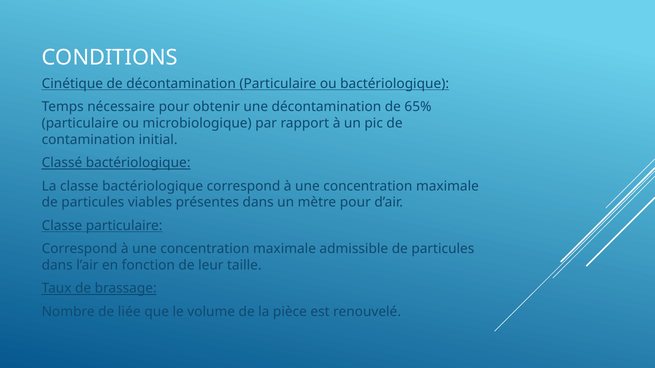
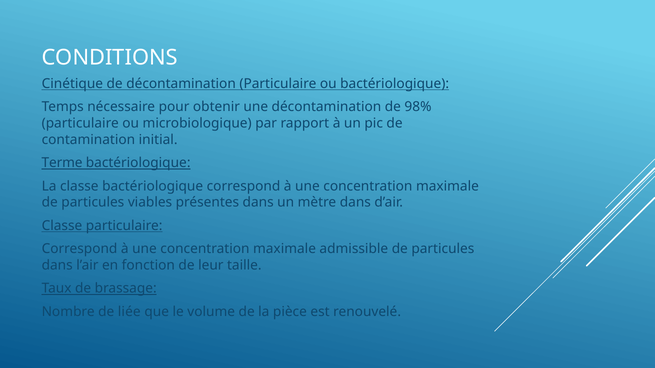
65%: 65% -> 98% (418, 107)
Classé: Classé -> Terme (62, 163)
mètre pour: pour -> dans (355, 203)
